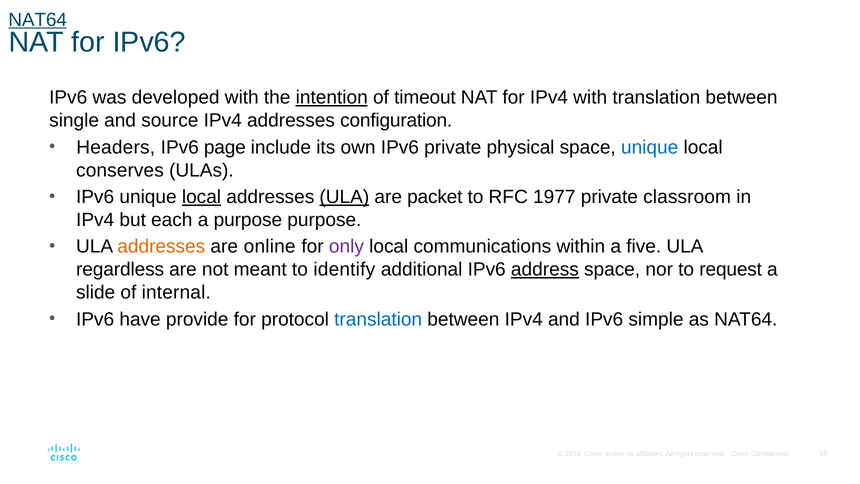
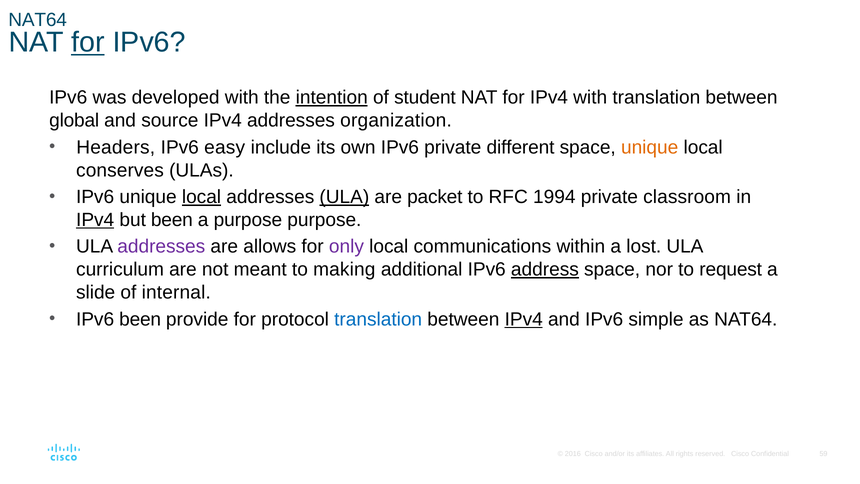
NAT64 underline: present -> none (38, 20)
for underline: none -> present (88, 42)
timeout: timeout -> student (425, 98)
single: single -> global (74, 120)
configuration: configuration -> organization (396, 120)
page: page -> easy (225, 147)
physical: physical -> different (521, 147)
unique colour: blue -> orange (650, 147)
1977: 1977 -> 1994 (554, 197)
IPv4 underline: none -> present (95, 220)
but each: each -> been (172, 220)
addresses colour: orange -> purple (161, 247)
online: online -> allows (270, 247)
five: five -> lost (644, 247)
regardless: regardless -> curriculum (120, 269)
identify: identify -> making (344, 269)
IPv6 have: have -> been (140, 319)
IPv4 underline: none -> present (524, 319)
